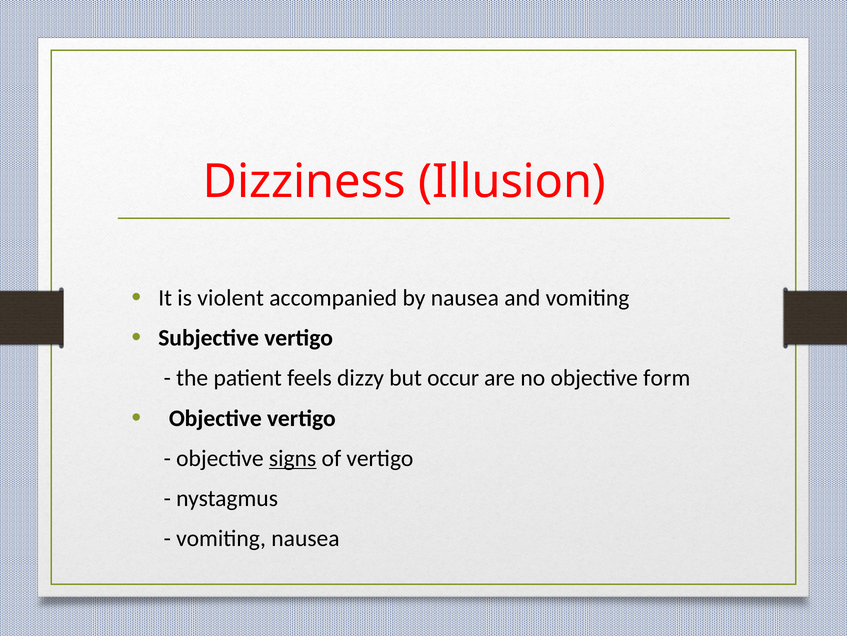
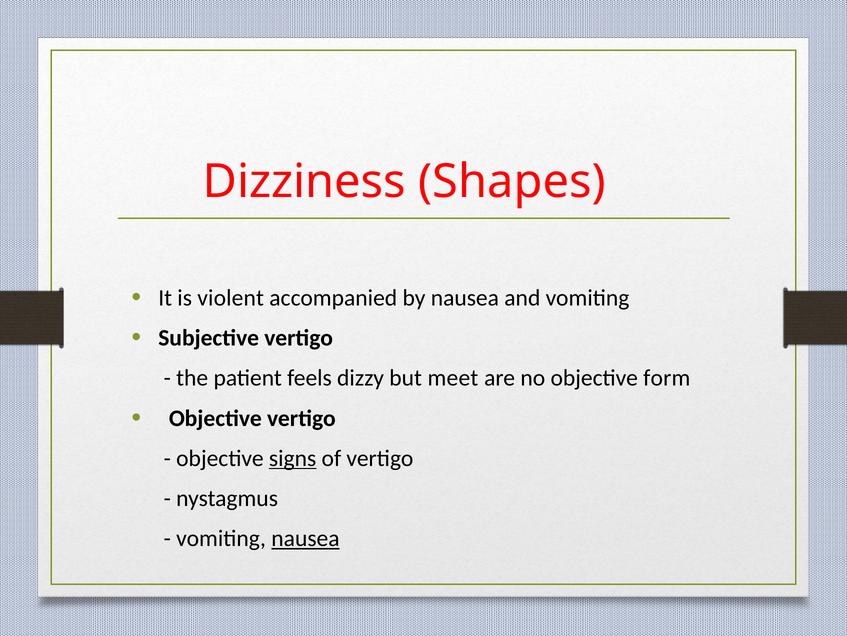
Illusion: Illusion -> Shapes (512, 181)
occur: occur -> meet (453, 378)
nausea underline: none -> present (305, 538)
